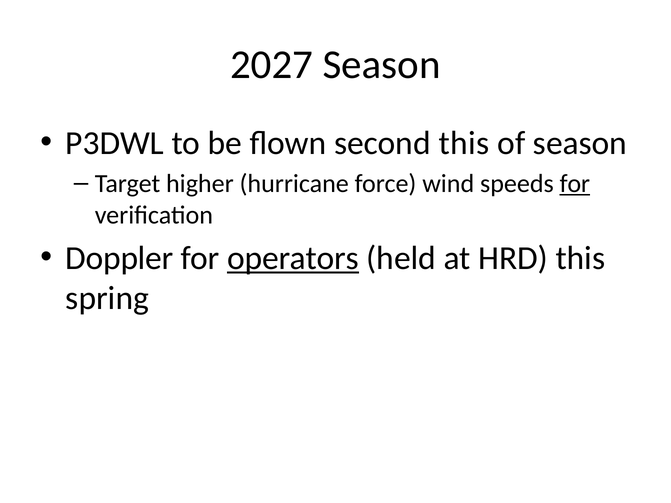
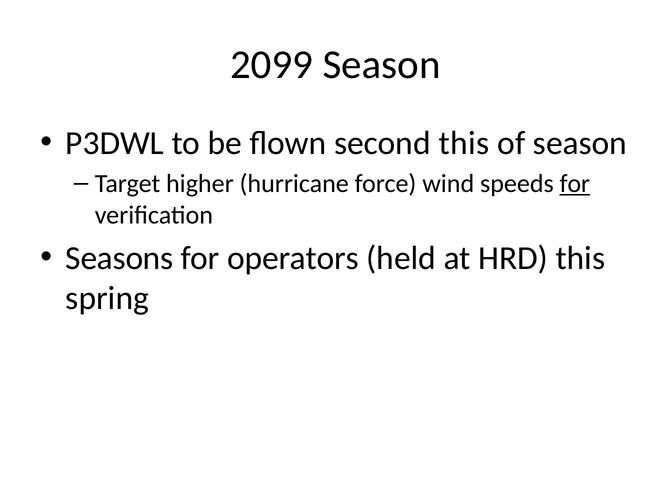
2027: 2027 -> 2099 (272, 65)
Doppler: Doppler -> Seasons (119, 258)
operators underline: present -> none (293, 258)
